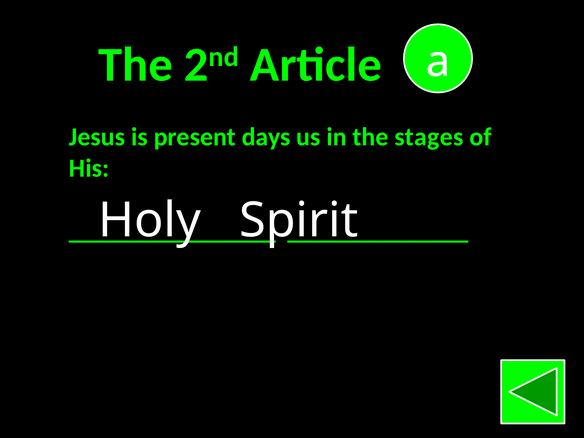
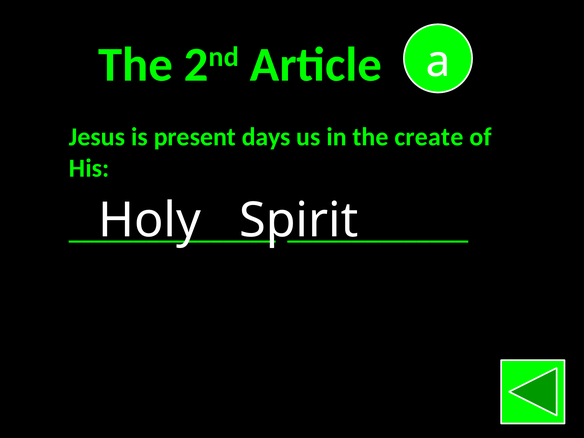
stages: stages -> create (429, 137)
